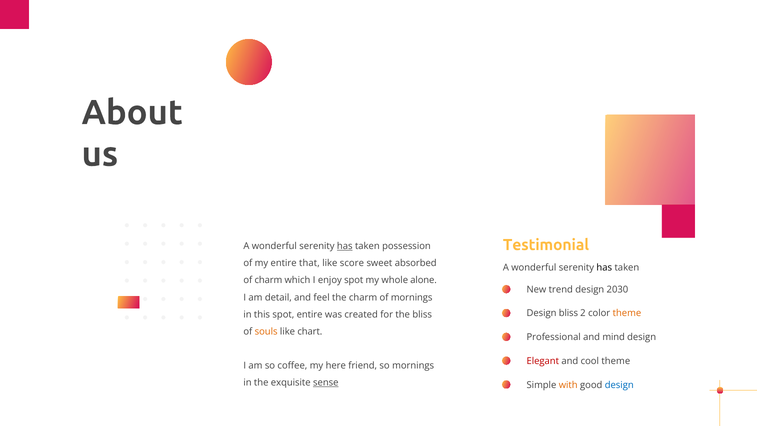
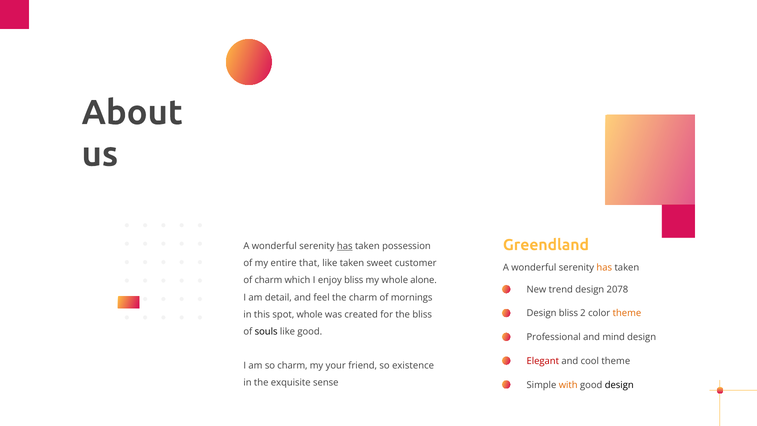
Testimonial: Testimonial -> Greendland (546, 245)
like score: score -> taken (352, 263)
absorbed: absorbed -> customer (416, 263)
has colour: black -> orange (604, 267)
enjoy spot: spot -> bliss (354, 280)
2030: 2030 -> 2078 (617, 289)
spot entire: entire -> whole (310, 314)
souls colour: orange -> black (266, 331)
like chart: chart -> good (310, 331)
so coffee: coffee -> charm (292, 365)
here: here -> your (336, 365)
so mornings: mornings -> existence (413, 365)
sense underline: present -> none (326, 382)
design colour: blue -> black (619, 385)
